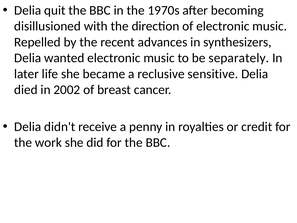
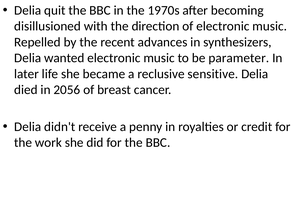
separately: separately -> parameter (239, 58)
2002: 2002 -> 2056 (67, 90)
